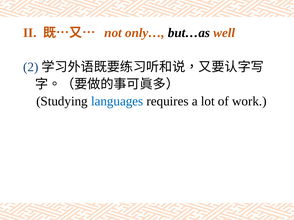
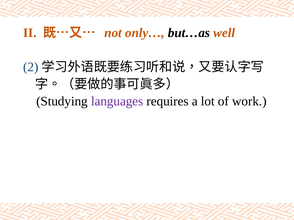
languages colour: blue -> purple (117, 102)
